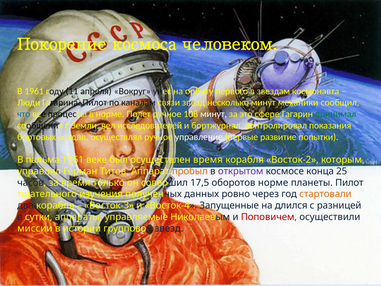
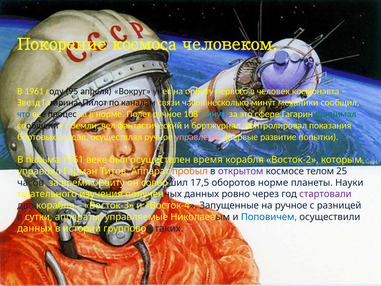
11: 11 -> 95 (72, 91)
звездам: звездам -> человек (273, 91)
Люди: Люди -> Звезд (29, 102)
связи звезд: звезд -> часов (194, 102)
минут colour: white -> light blue (214, 114)
исследователей: исследователей -> фантастический (150, 125)
управление colour: white -> pink (199, 137)
конца: конца -> телом (320, 171)
время только: только -> орбиту (109, 182)
планеты Пилот: Пилот -> Науки (349, 182)
стартовали colour: orange -> purple (325, 194)
на длился: длился -> ручное (291, 205)
Поповичем colour: red -> blue (269, 217)
миссии: миссии -> данных (35, 228)
групповой звезд: звезд -> таких (169, 228)
